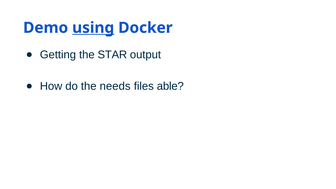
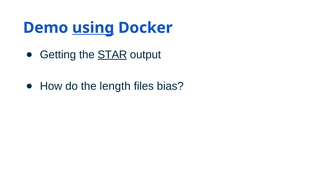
STAR underline: none -> present (112, 55)
needs: needs -> length (115, 86)
able: able -> bias (170, 86)
